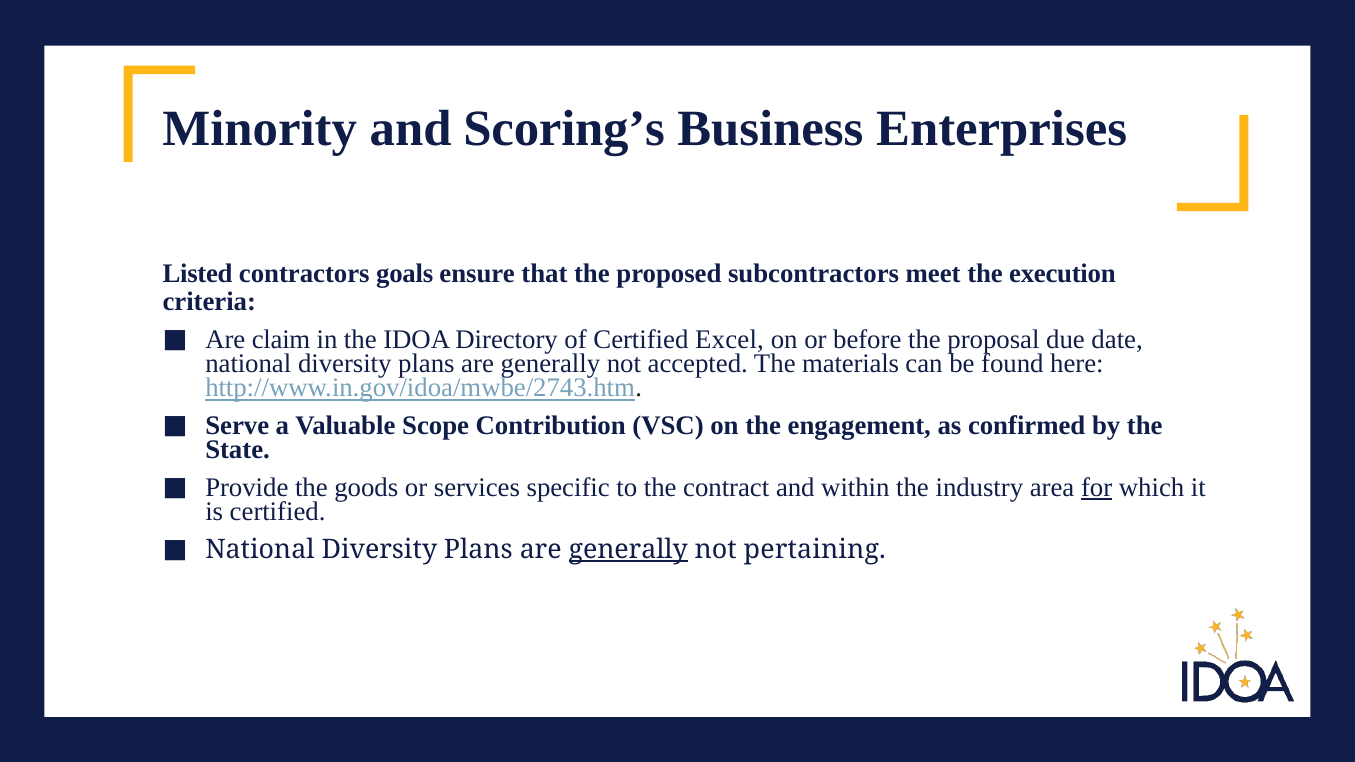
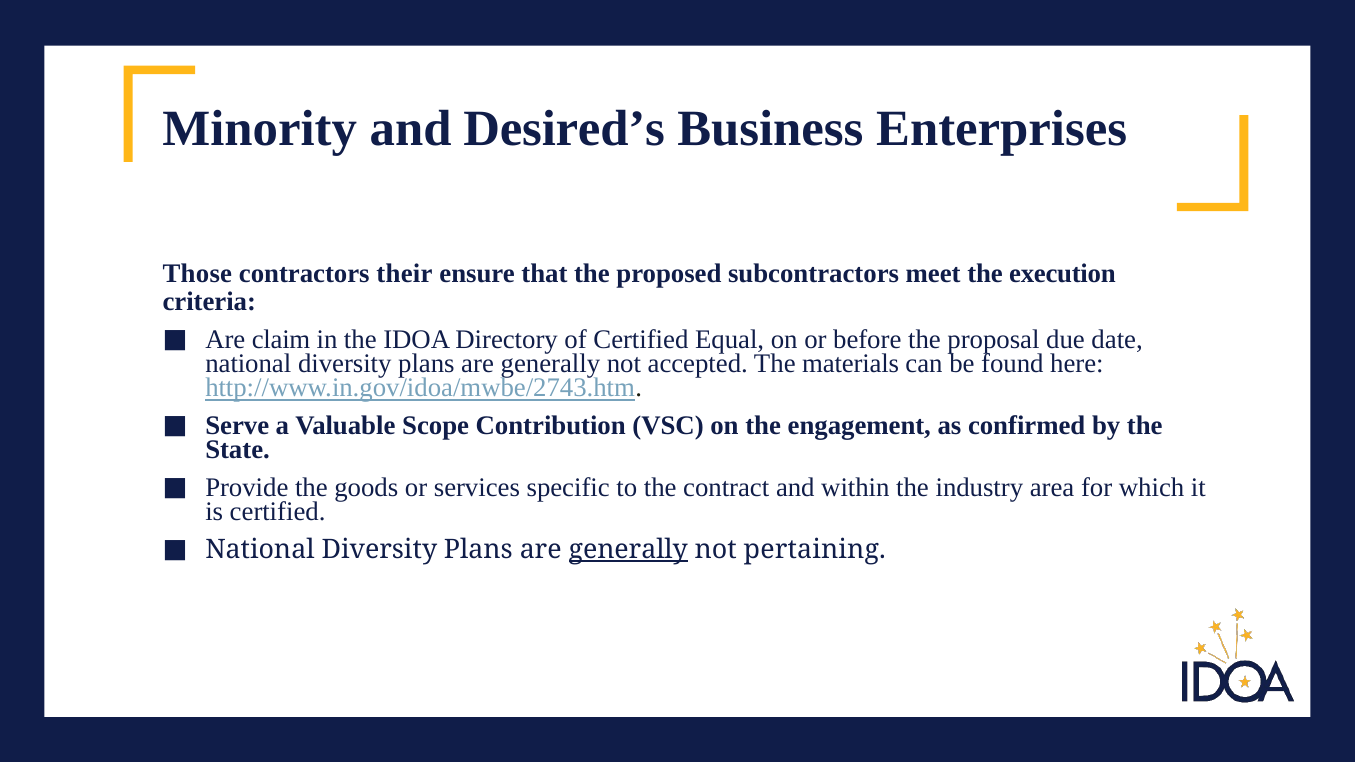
Scoring’s: Scoring’s -> Desired’s (564, 128)
Listed: Listed -> Those (197, 273)
goals: goals -> their (404, 273)
Excel: Excel -> Equal (730, 340)
for underline: present -> none (1097, 488)
